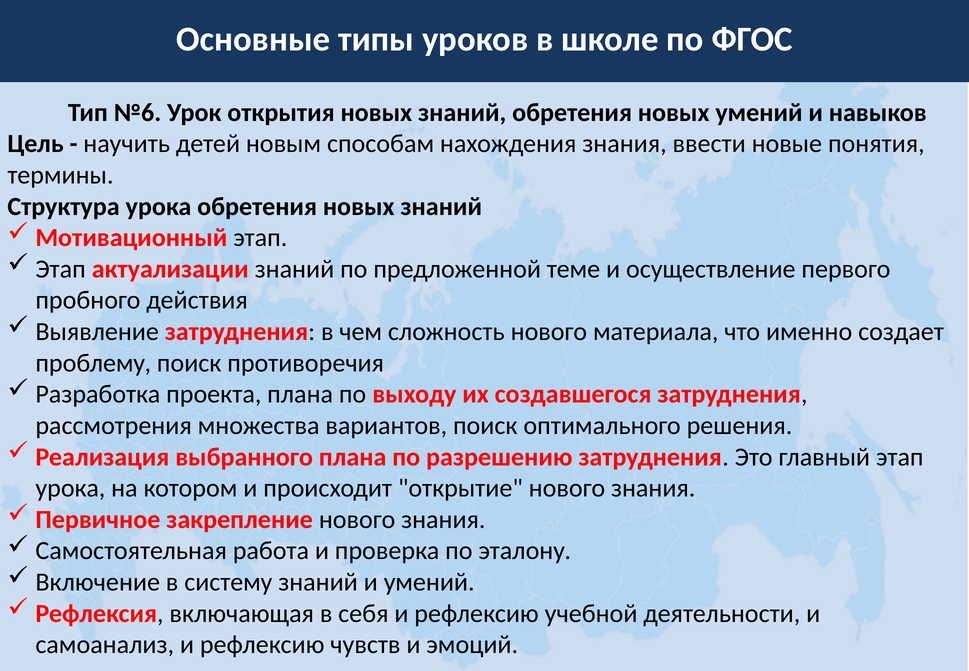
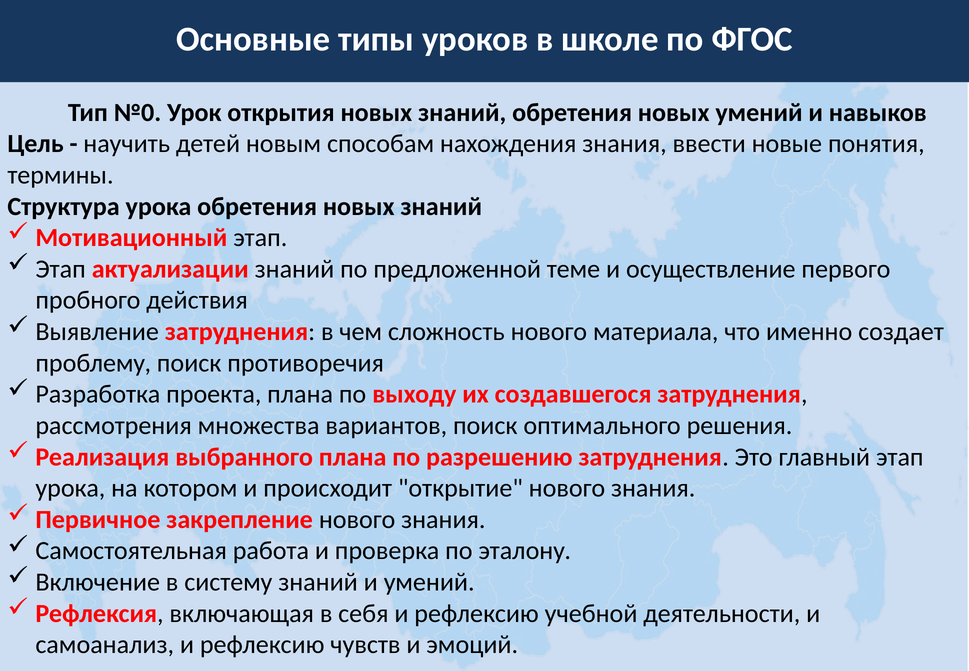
№6: №6 -> №0 (138, 112)
